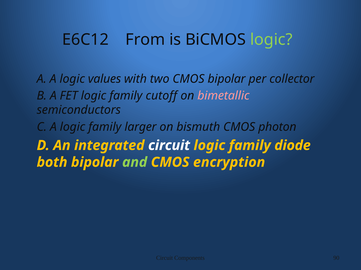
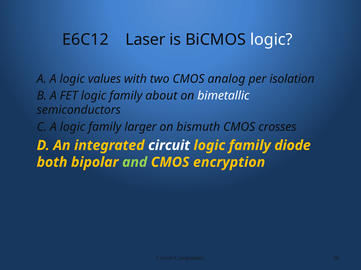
From: From -> Laser (145, 40)
logic colour: light green -> white (271, 40)
CMOS bipolar: bipolar -> analog (226, 79)
collector: collector -> isolation (292, 79)
cutoff: cutoff -> about (161, 96)
bimetallic colour: pink -> white (223, 96)
photon: photon -> crosses (277, 127)
